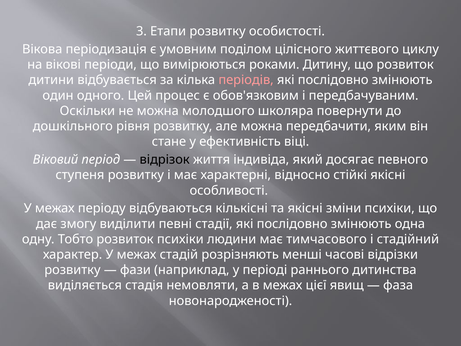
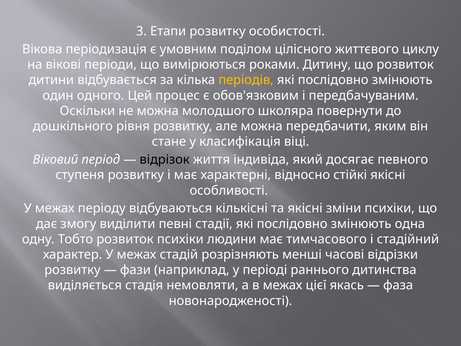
періодів colour: pink -> yellow (246, 80)
ефективність: ефективність -> класифікація (240, 142)
явищ: явищ -> якась (347, 285)
